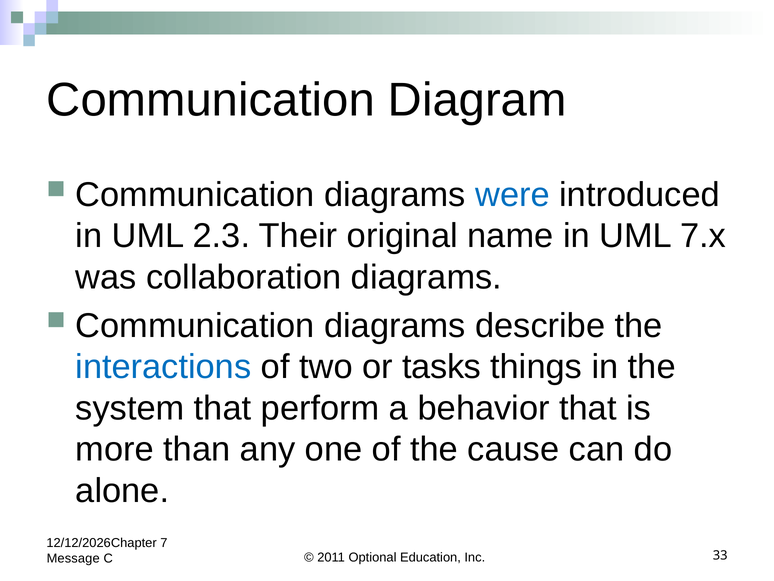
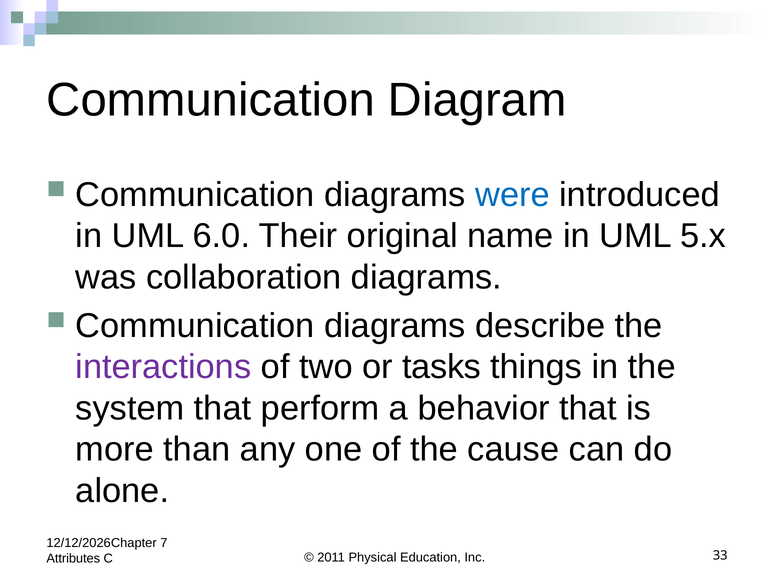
2.3: 2.3 -> 6.0 (221, 236)
7.x: 7.x -> 5.x (703, 236)
interactions colour: blue -> purple (163, 367)
Optional: Optional -> Physical (373, 557)
Message: Message -> Attributes (73, 558)
